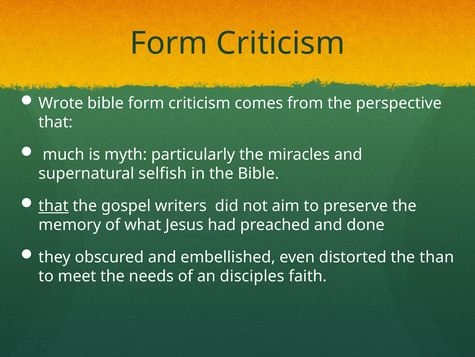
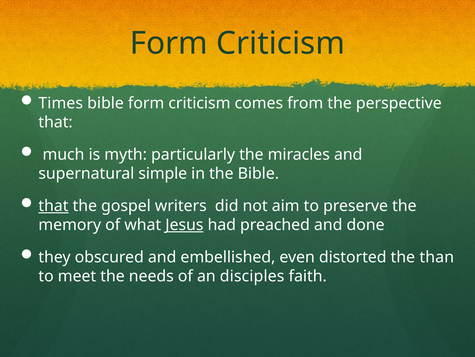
Wrote: Wrote -> Times (61, 103)
selfish: selfish -> simple (163, 173)
Jesus underline: none -> present (184, 224)
